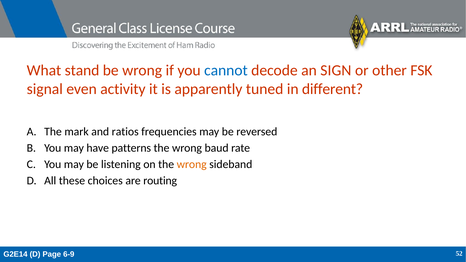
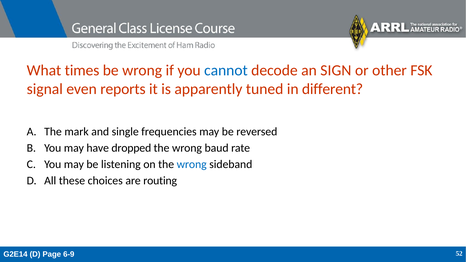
stand: stand -> times (82, 70)
activity: activity -> reports (123, 89)
ratios: ratios -> single (125, 132)
patterns: patterns -> dropped (131, 148)
wrong colour: orange -> blue (192, 164)
